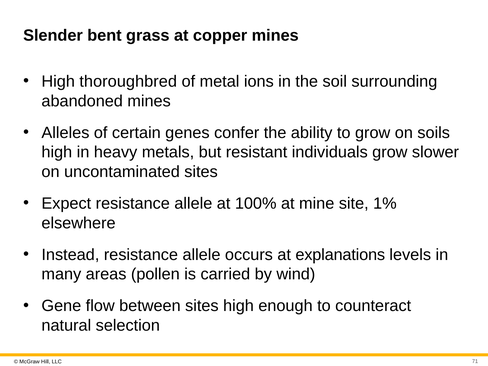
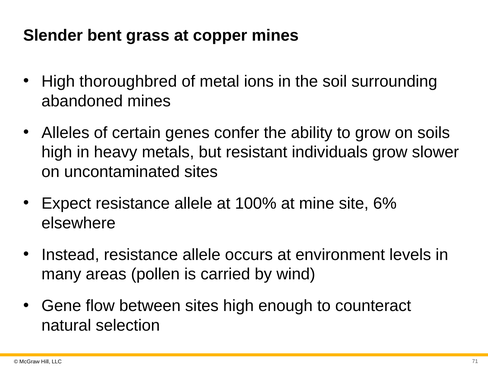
1%: 1% -> 6% (385, 203)
explanations: explanations -> environment (340, 255)
